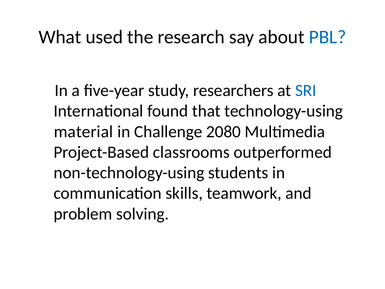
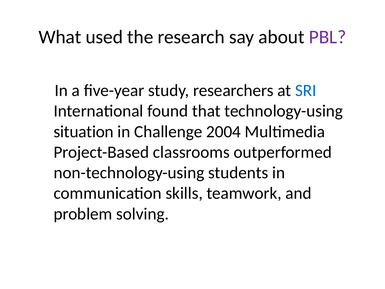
PBL colour: blue -> purple (328, 37)
material: material -> situation (84, 132)
2080: 2080 -> 2004 (224, 132)
